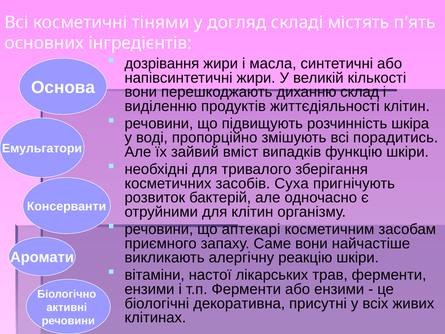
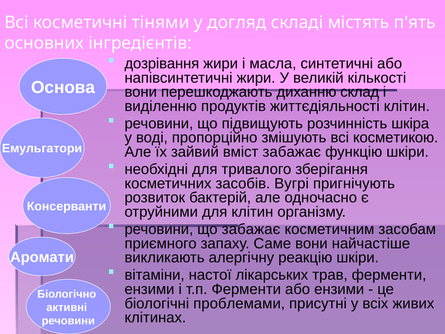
порадитись: порадитись -> косметикою (396, 138)
вміст випадків: випадків -> забажає (292, 152)
Суха: Суха -> Вугрі (292, 183)
що аптекарі: аптекарі -> забажає (251, 229)
декоративна: декоративна -> проблемами (239, 303)
